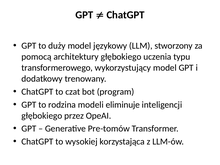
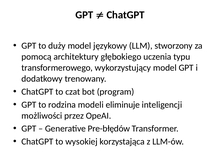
głębokiego: głębokiego -> możliwości (42, 116)
Pre-tomów: Pre-tomów -> Pre-błędów (109, 129)
